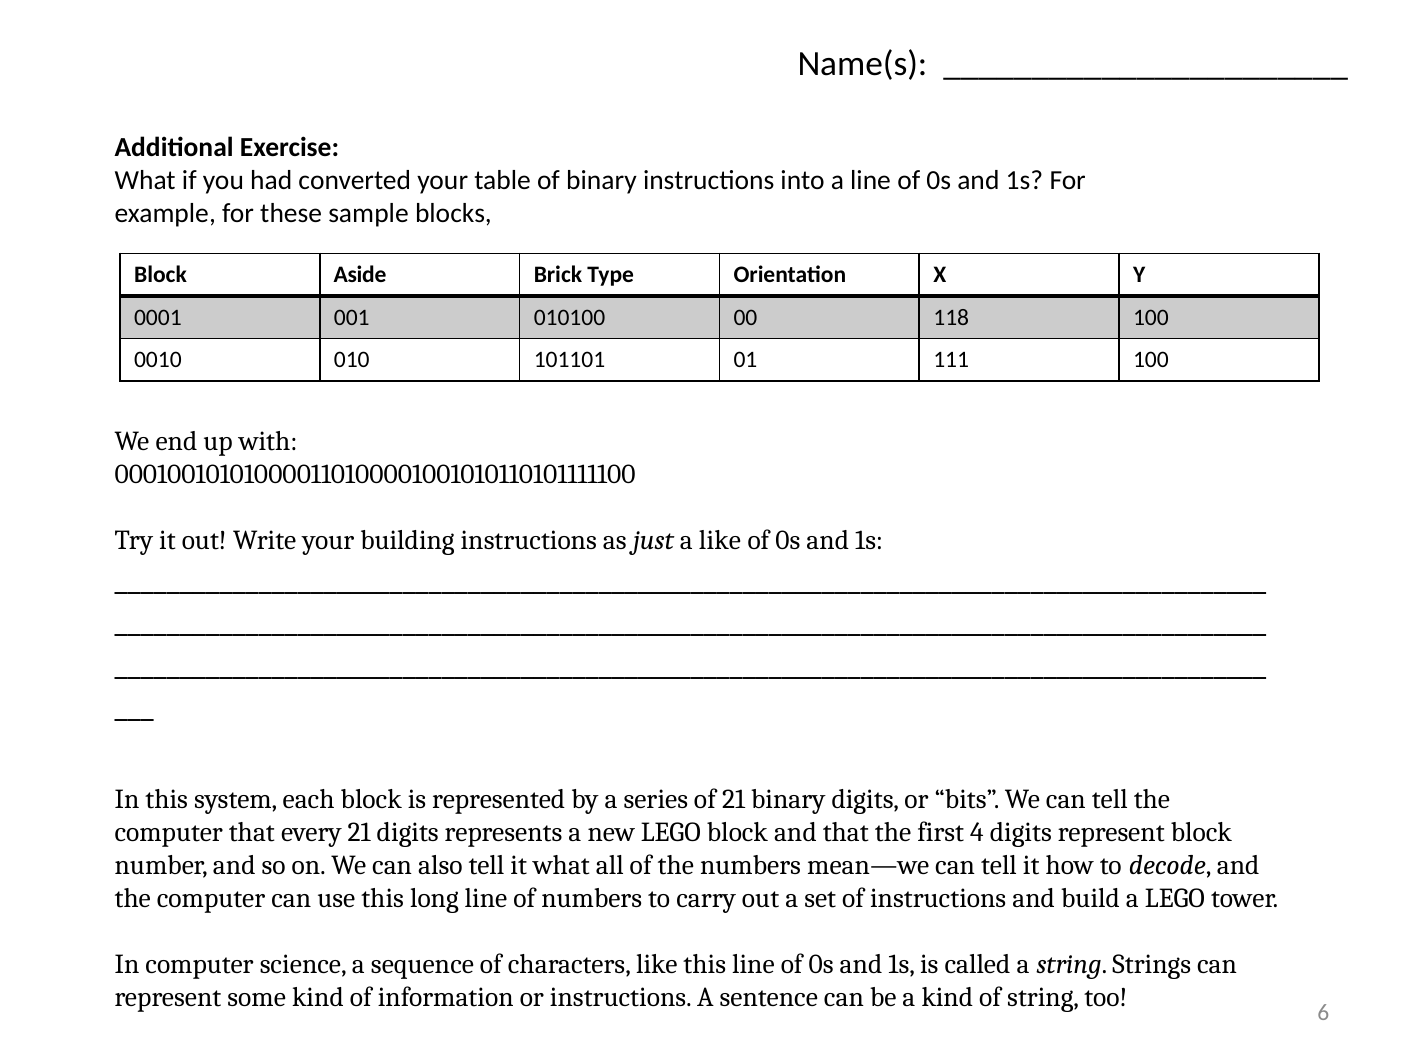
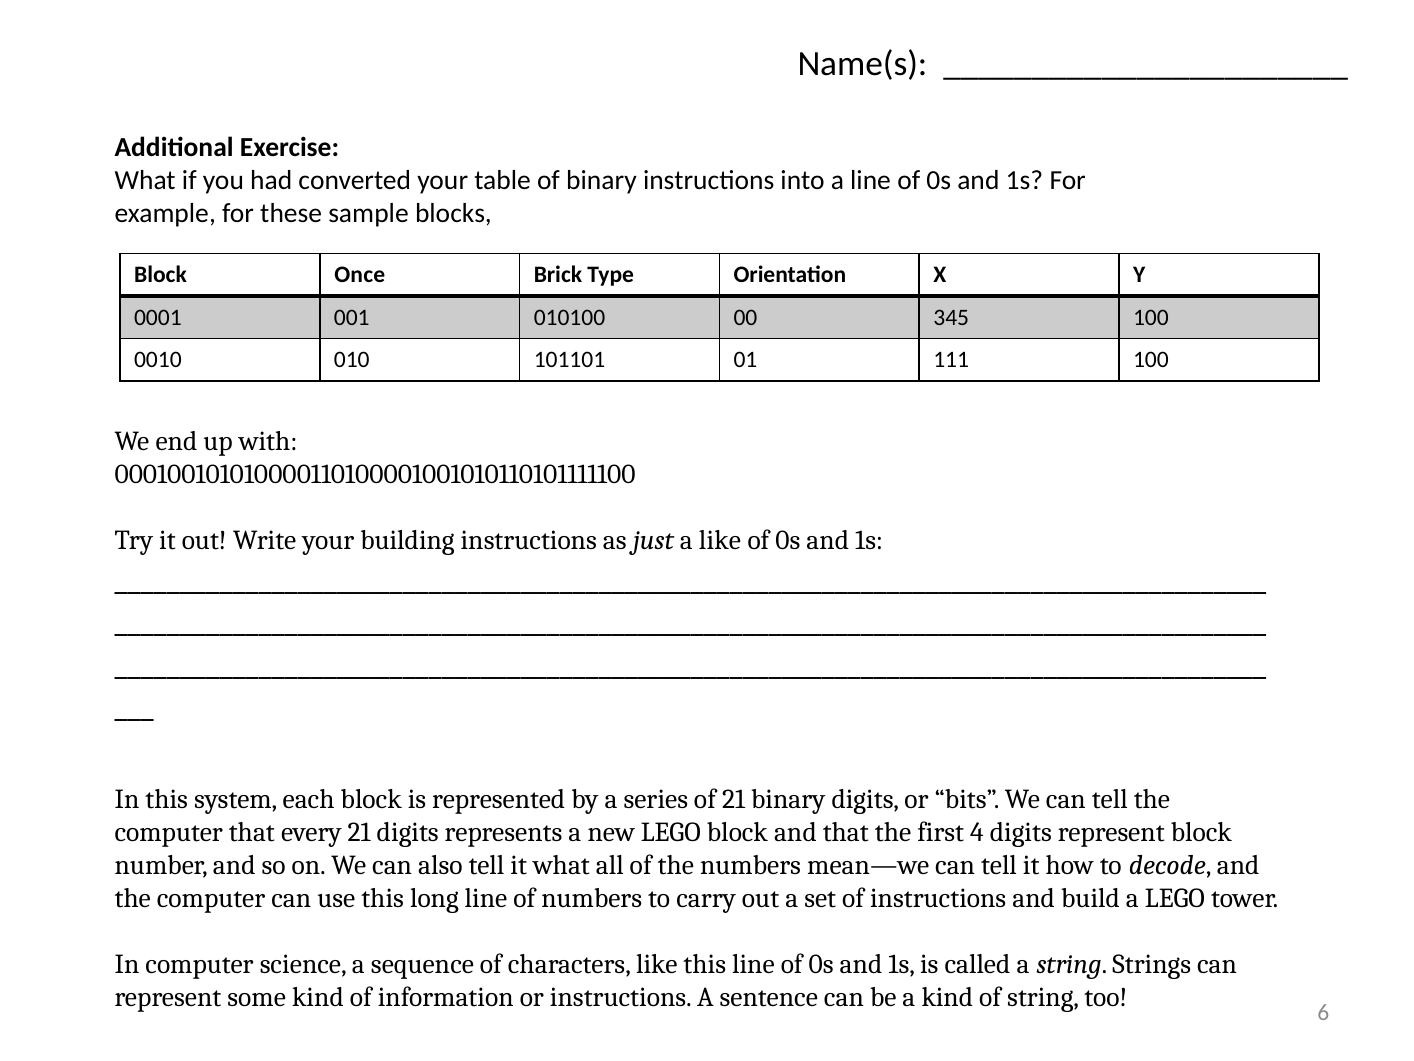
Aside: Aside -> Once (360, 275)
118: 118 -> 345 (951, 318)
